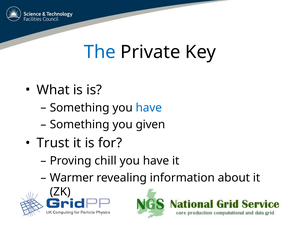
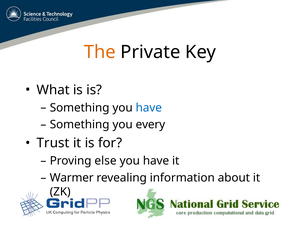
The colour: blue -> orange (100, 52)
given: given -> every (150, 125)
chill: chill -> else (106, 161)
